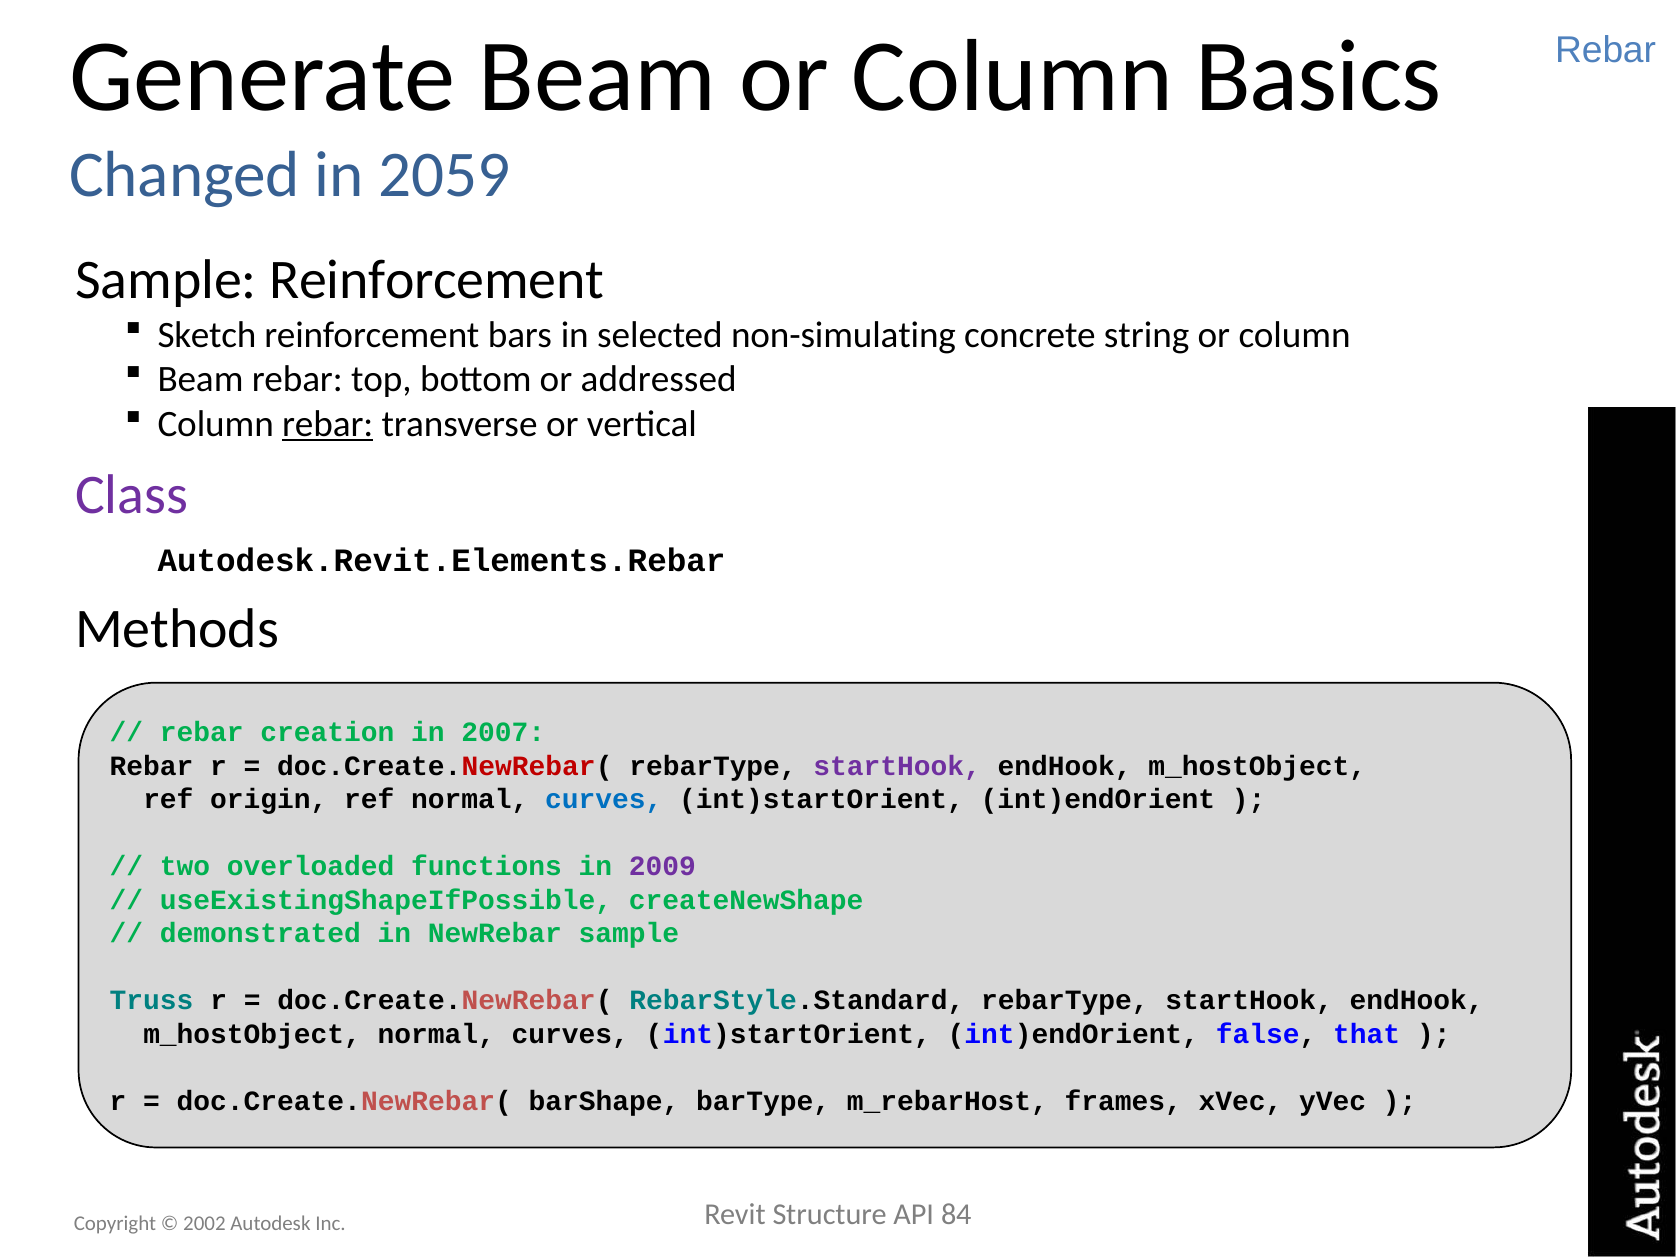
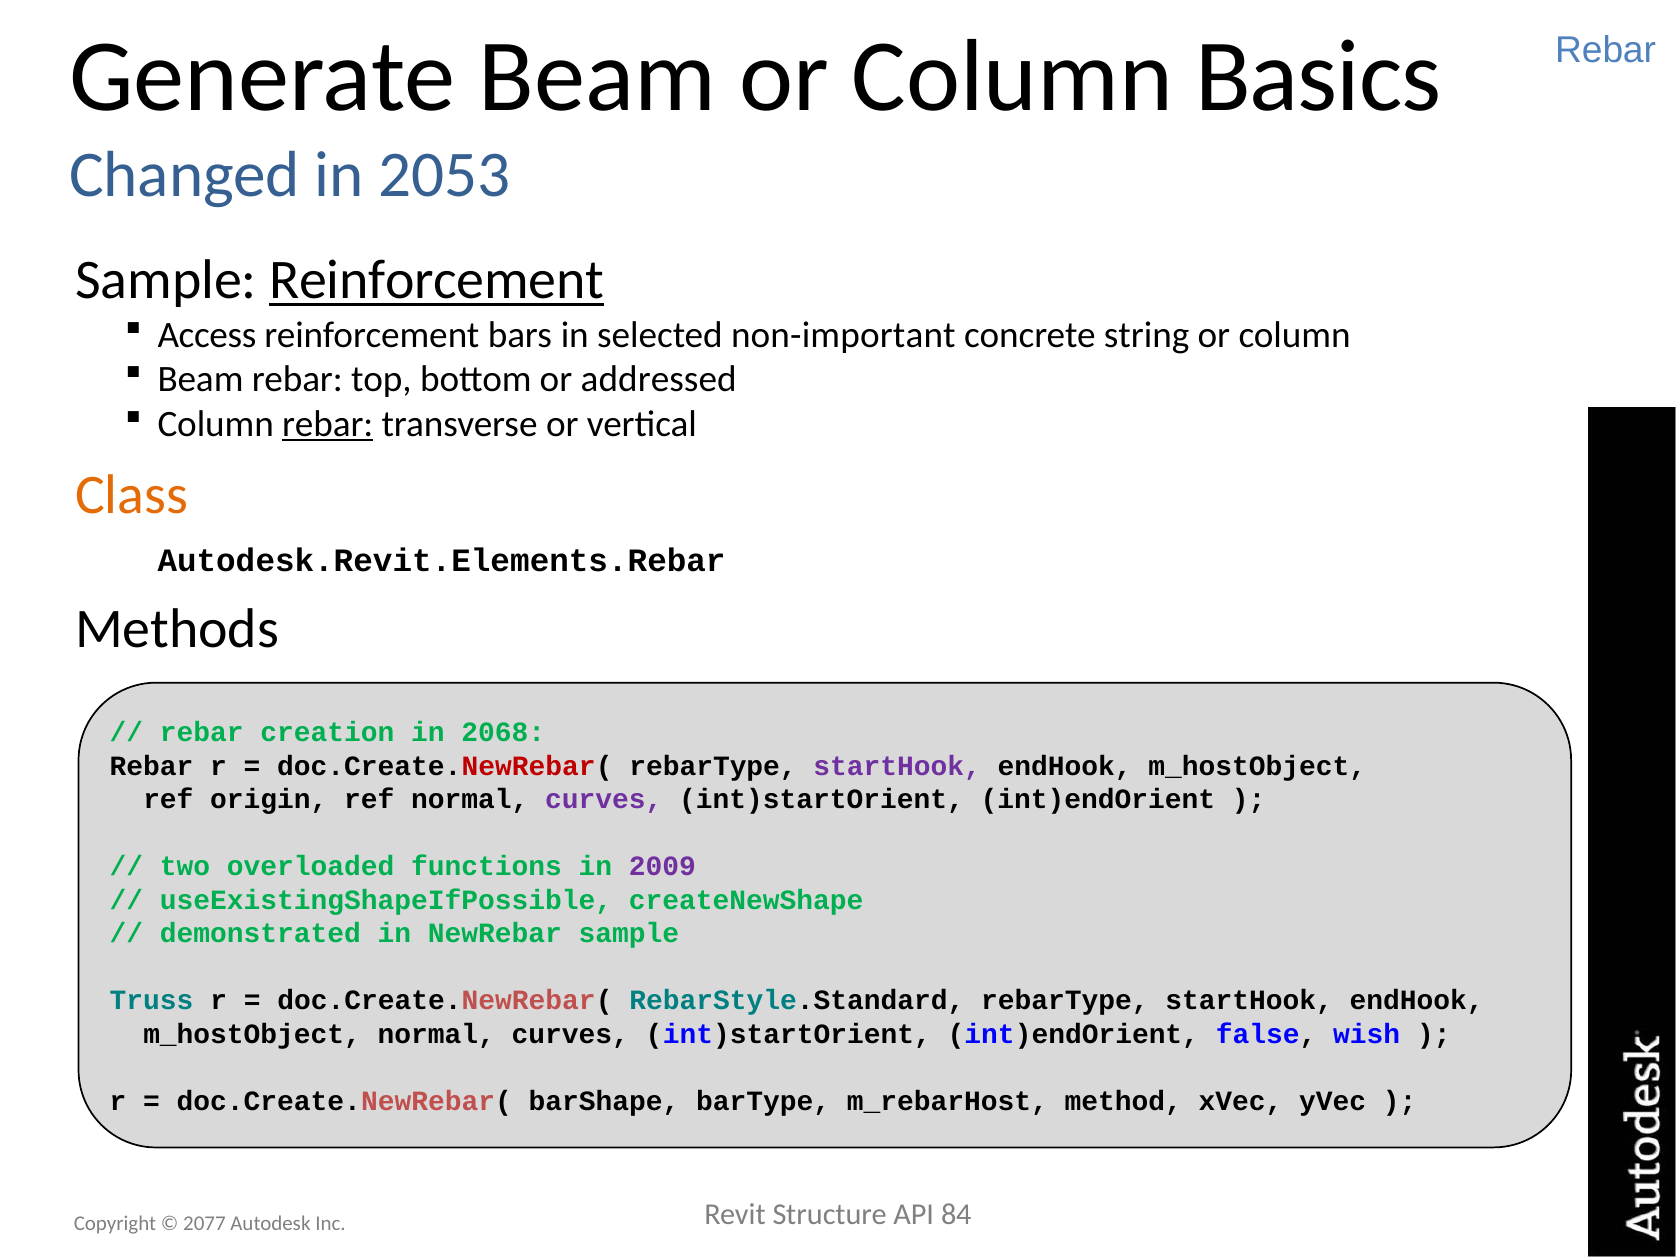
2059: 2059 -> 2053 (444, 175)
Reinforcement underline: none -> present (437, 280)
Sketch: Sketch -> Access (207, 335)
non-simulating: non-simulating -> non-important (843, 335)
Class colour: purple -> orange (132, 495)
2007: 2007 -> 2068 (503, 733)
curves colour: blue -> purple (604, 800)
that: that -> wish (1367, 1034)
frames: frames -> method (1123, 1101)
2002: 2002 -> 2077 (204, 1224)
